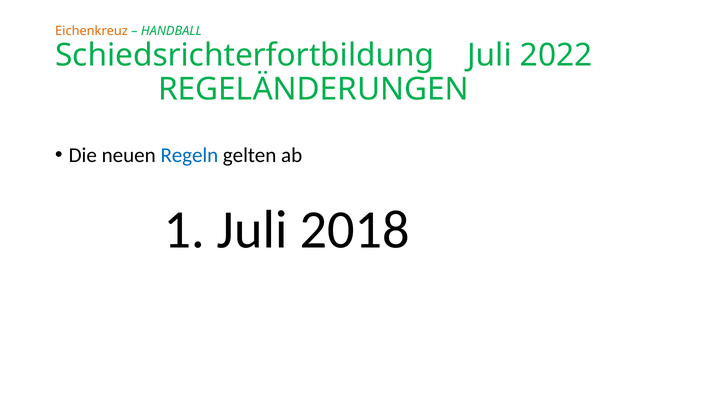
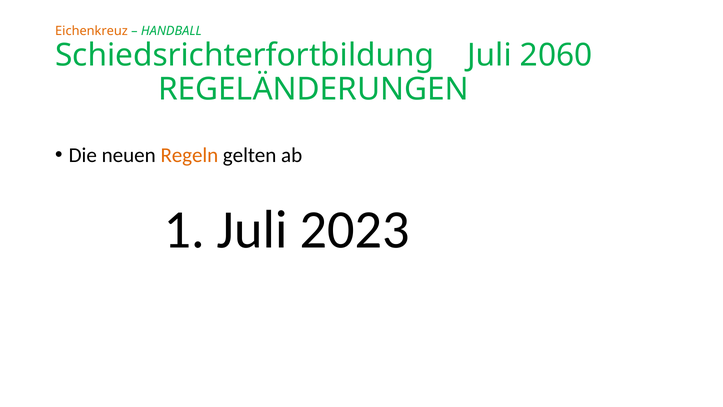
2022: 2022 -> 2060 (556, 55)
Regeln colour: blue -> orange (189, 155)
2018: 2018 -> 2023 (355, 230)
